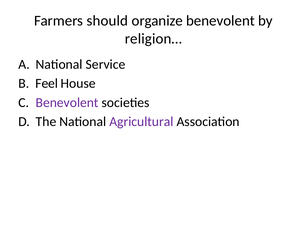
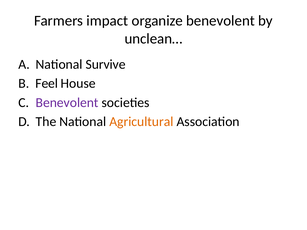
should: should -> impact (107, 21)
religion…: religion… -> unclean… (153, 39)
Service: Service -> Survive (106, 64)
Agricultural colour: purple -> orange (141, 122)
